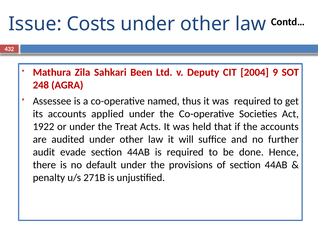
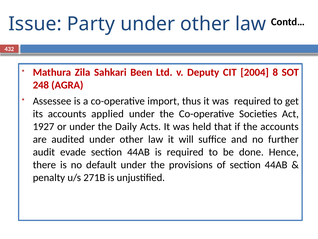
Costs: Costs -> Party (91, 24)
9: 9 -> 8 (275, 72)
named: named -> import (163, 101)
1922: 1922 -> 1927 (44, 126)
Treat: Treat -> Daily (126, 126)
